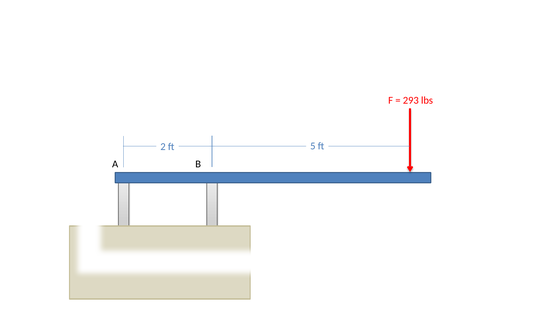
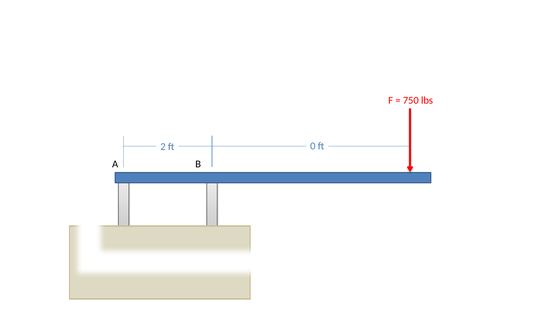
293: 293 -> 750 (411, 100)
5: 5 -> 0 (313, 146)
